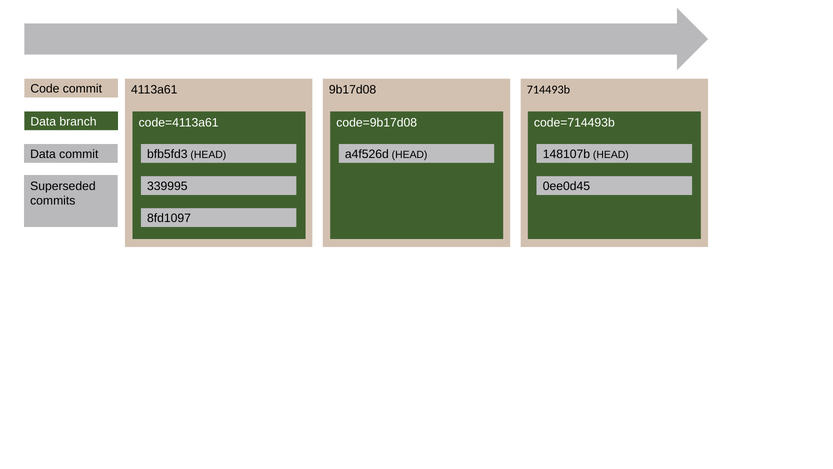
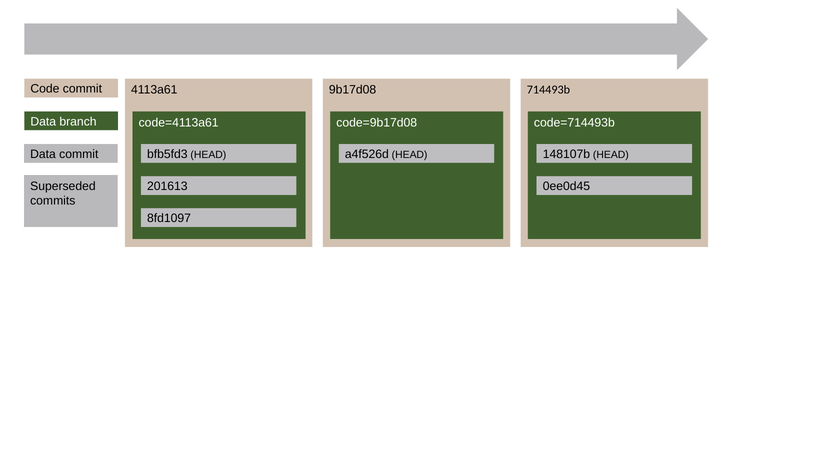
339995: 339995 -> 201613 (167, 186)
